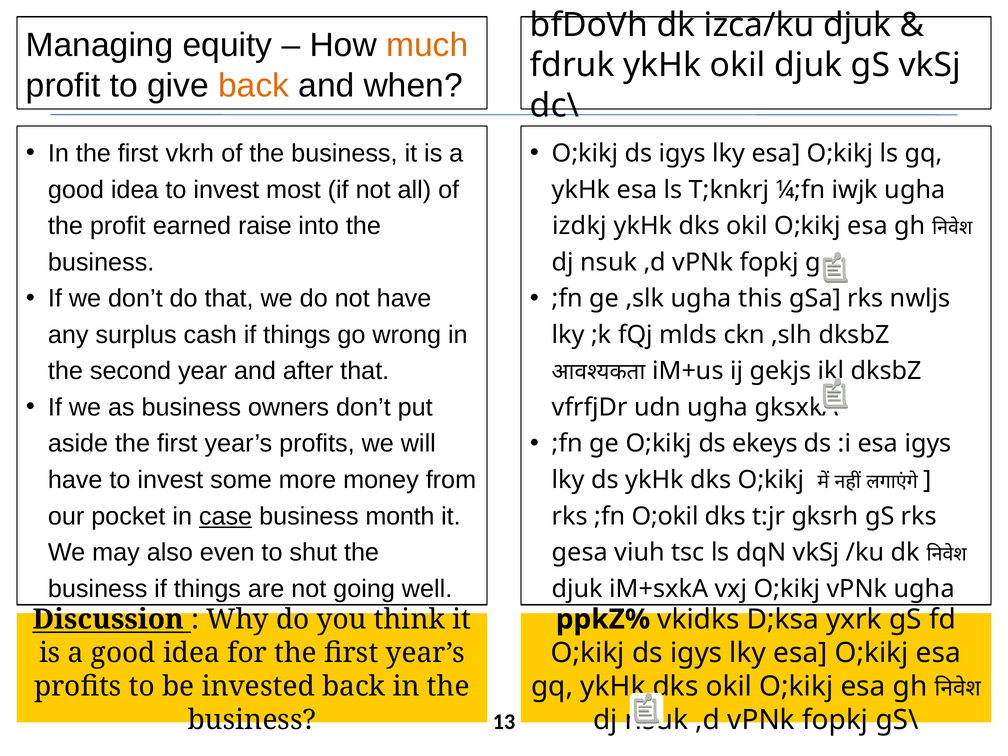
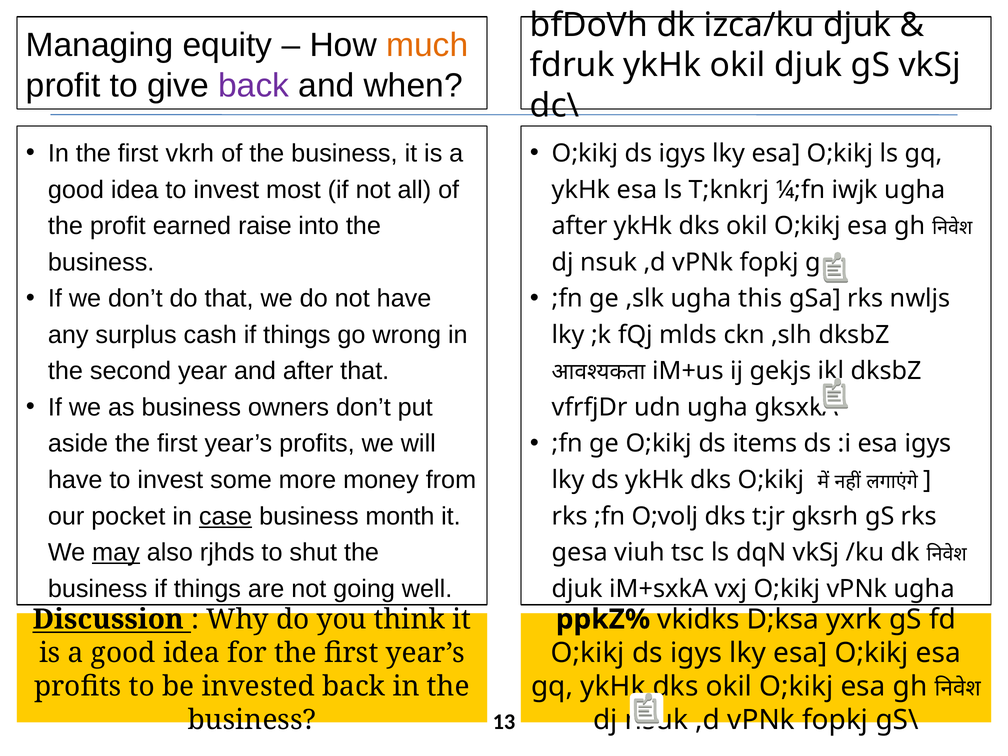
back colour: orange -> purple (254, 85)
izdkj: izdkj -> after (580, 226)
ekeys: ekeys -> items (765, 444)
O;okil: O;okil -> O;volj (665, 516)
may underline: none -> present (116, 552)
even: even -> rjhds (227, 552)
